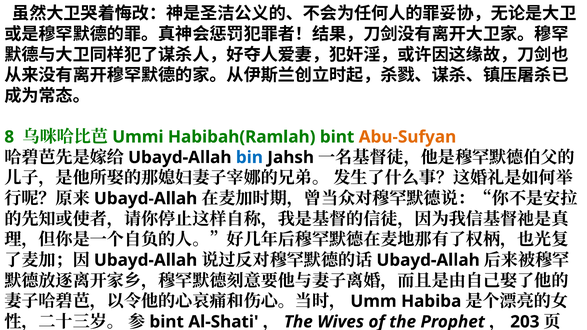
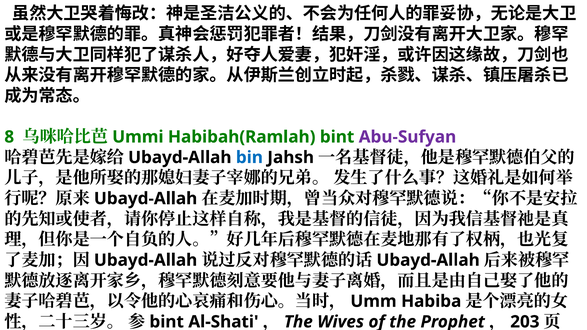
Abu-Sufyan colour: orange -> purple (407, 137)
